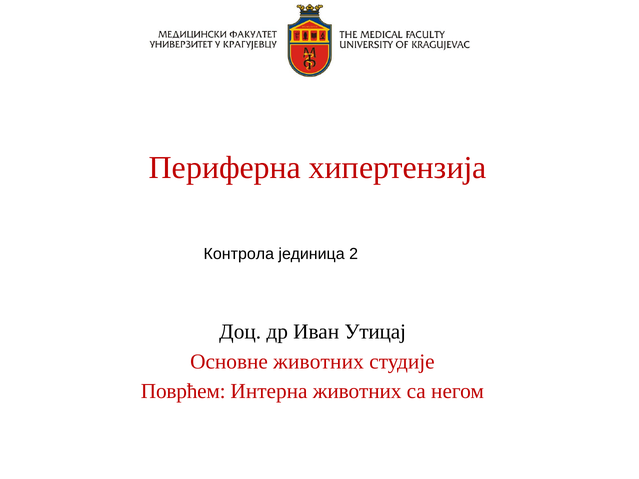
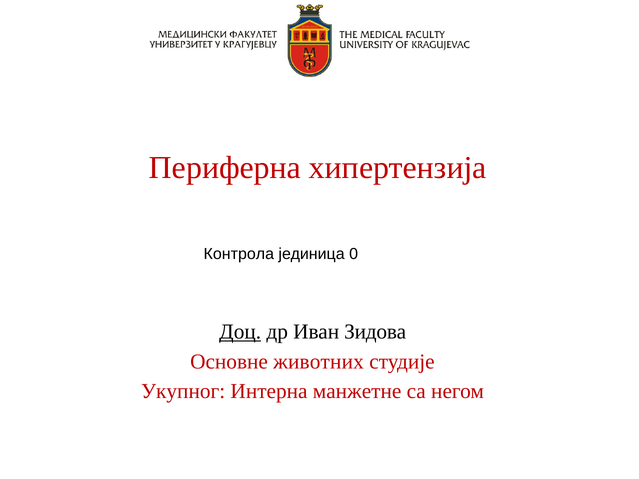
2: 2 -> 0 (354, 254)
Доц underline: none -> present (240, 332)
Утицај: Утицај -> Зидова (375, 332)
Поврћем: Поврћем -> Укупног (183, 392)
Интерна животних: животних -> манжетне (357, 392)
